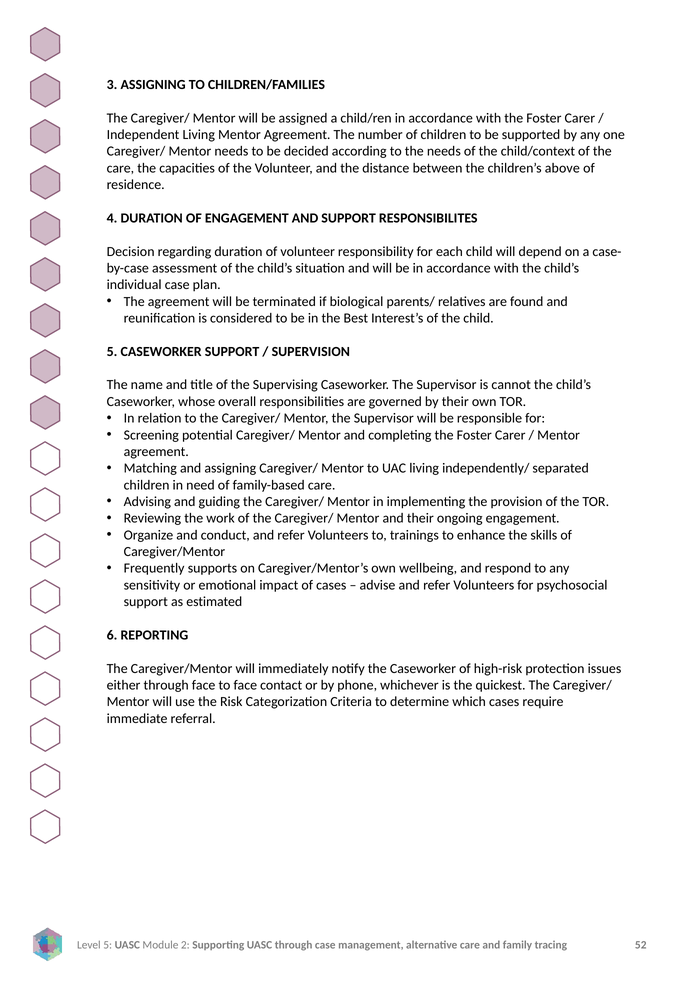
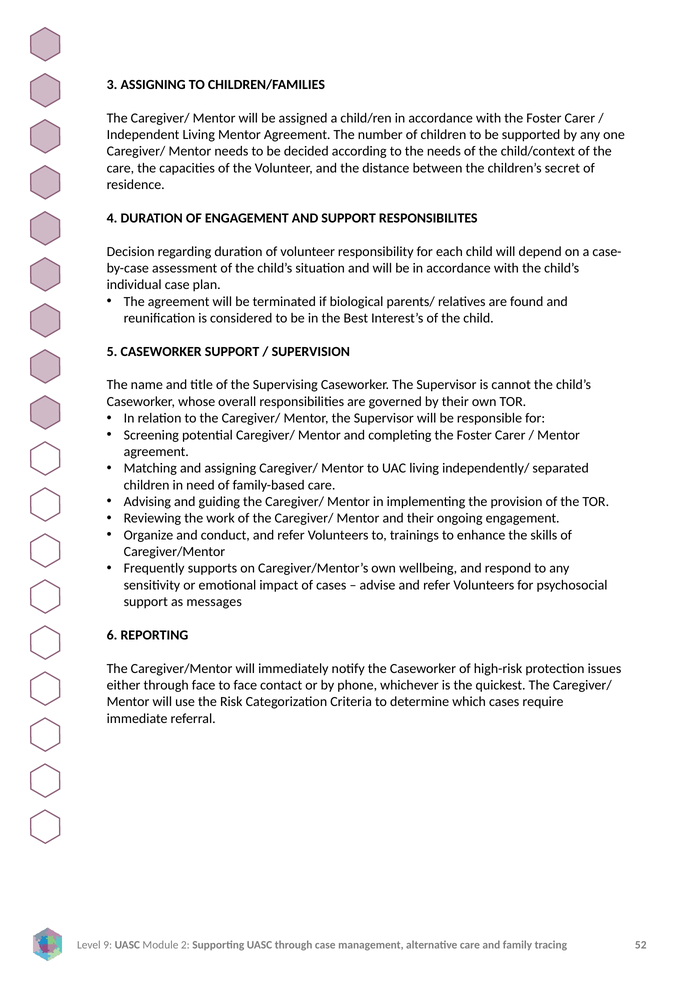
above: above -> secret (562, 168)
estimated: estimated -> messages (214, 602)
5: 5 -> 9 (108, 945)
